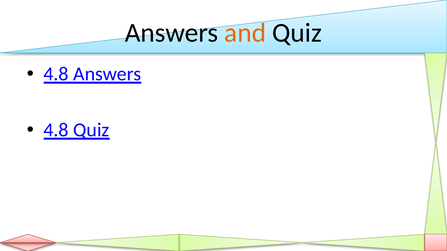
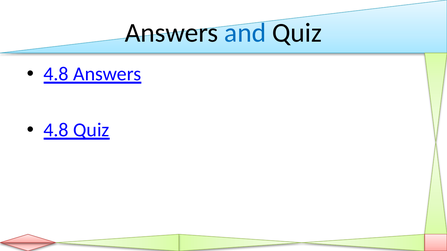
and colour: orange -> blue (245, 33)
